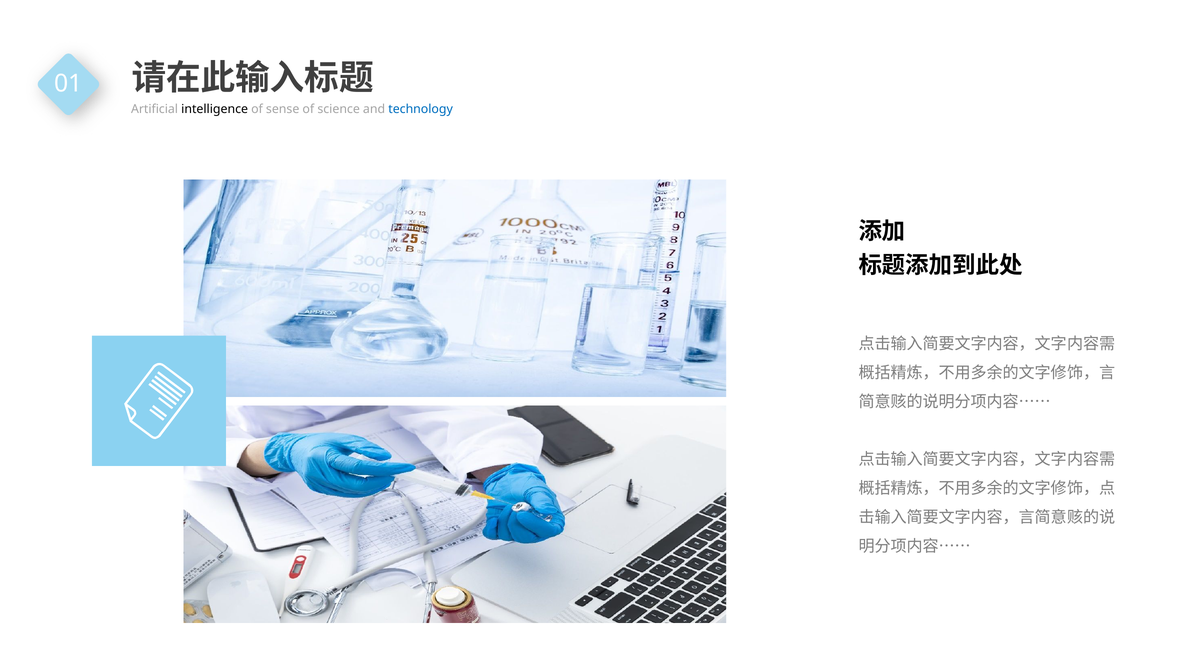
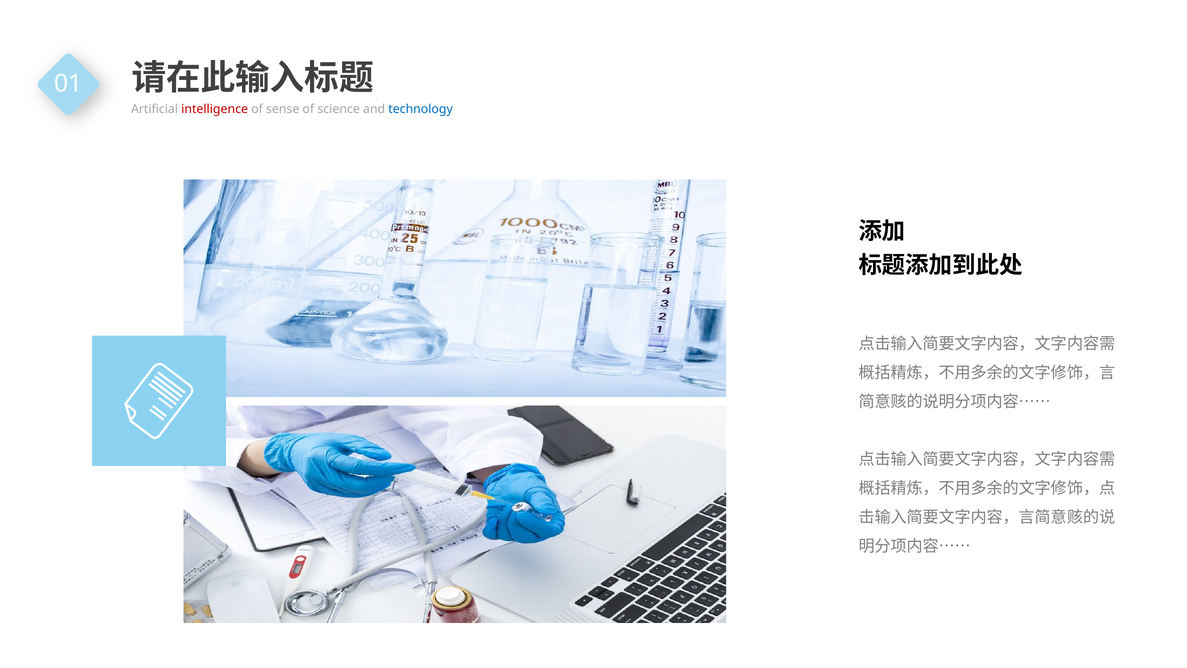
intelligence colour: black -> red (215, 109)
